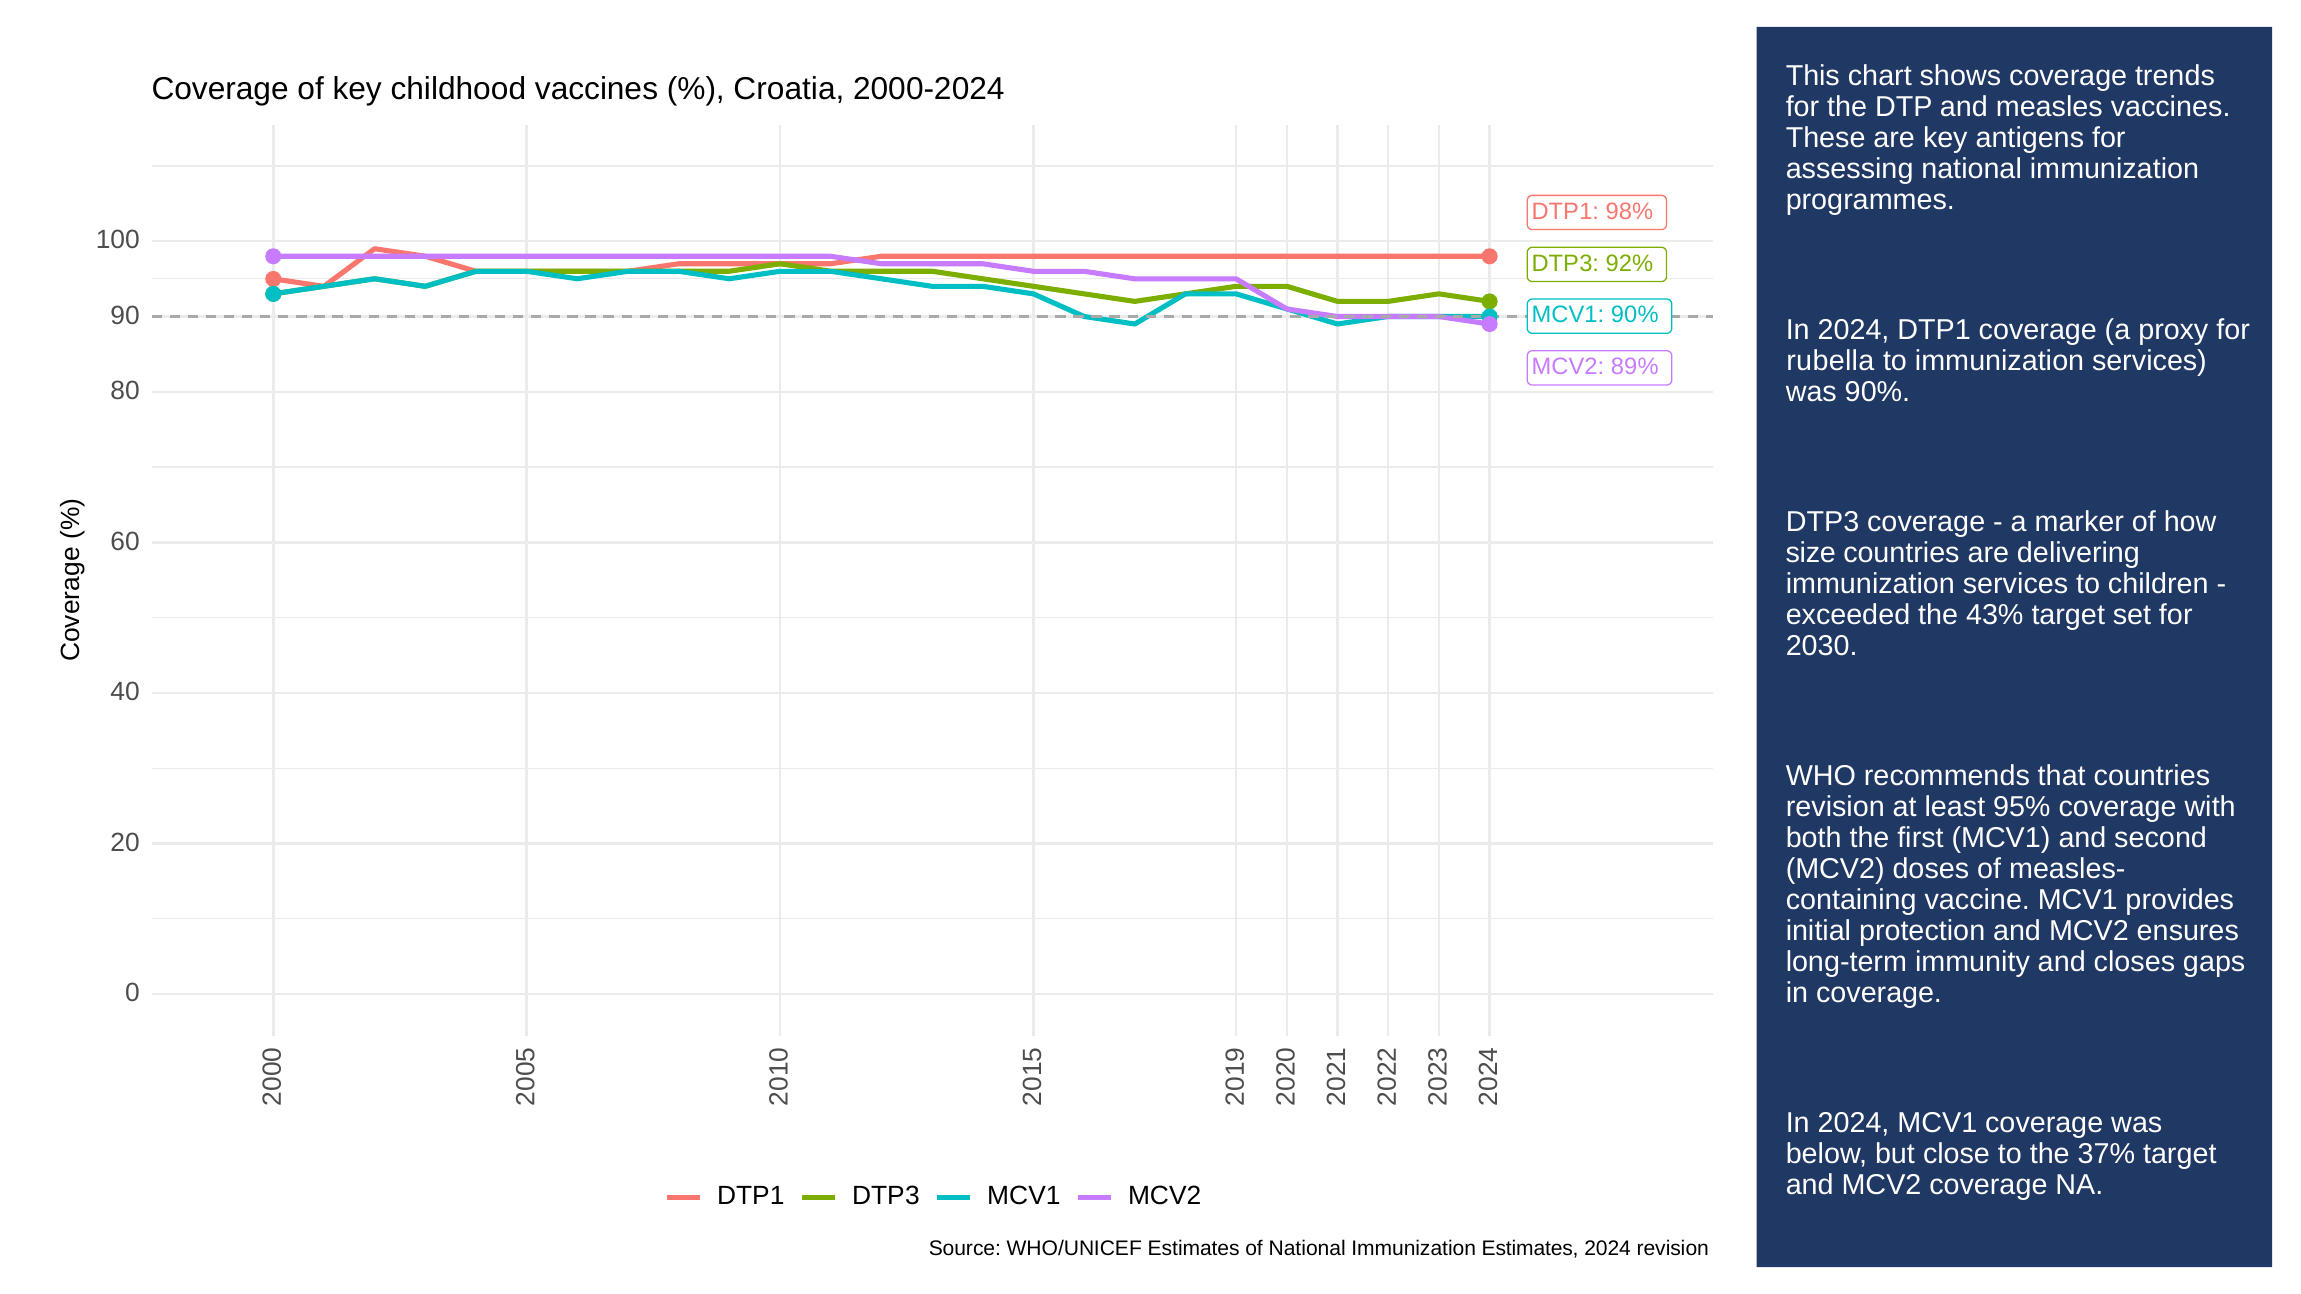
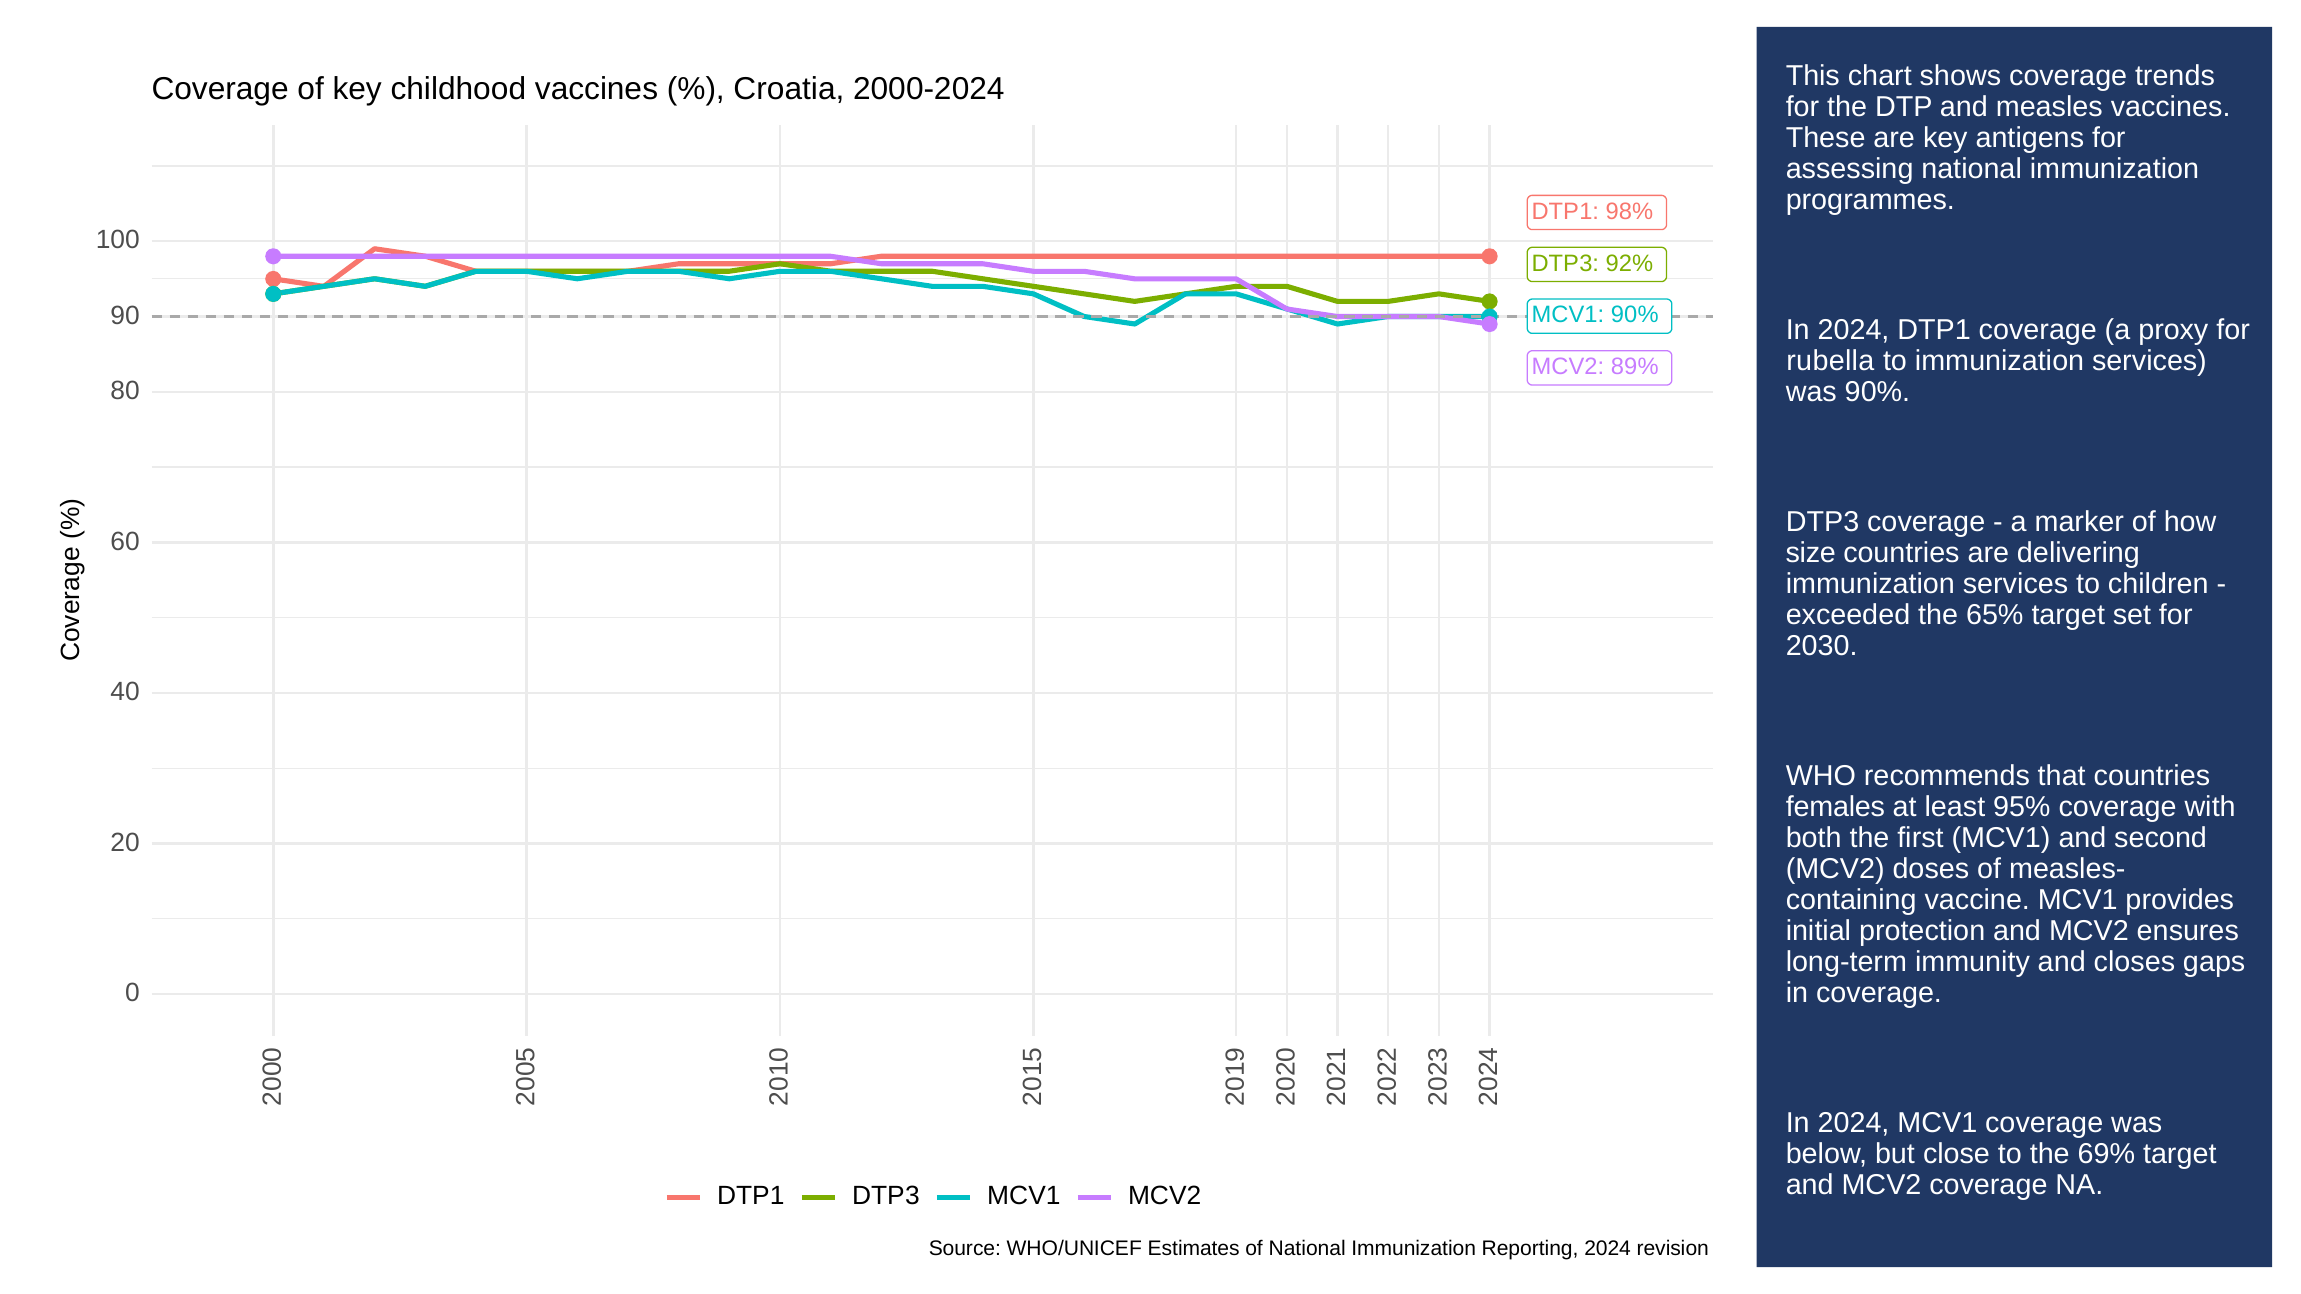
43%: 43% -> 65% (1995, 615)
revision: revision -> females (1835, 807)
37%: 37% -> 69% (2106, 1155)
Immunization Estimates: Estimates -> Reporting (1530, 1249)
